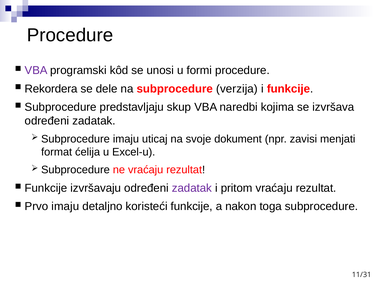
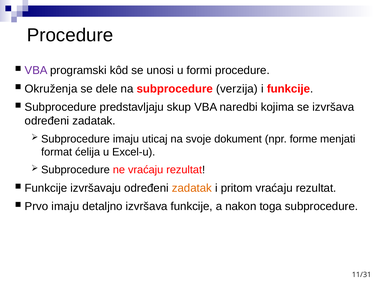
Rekordera: Rekordera -> Okruženja (51, 89)
zavisi: zavisi -> forme (303, 139)
zadatak colour: purple -> orange (192, 188)
detaljno koristeći: koristeći -> izvršava (147, 207)
